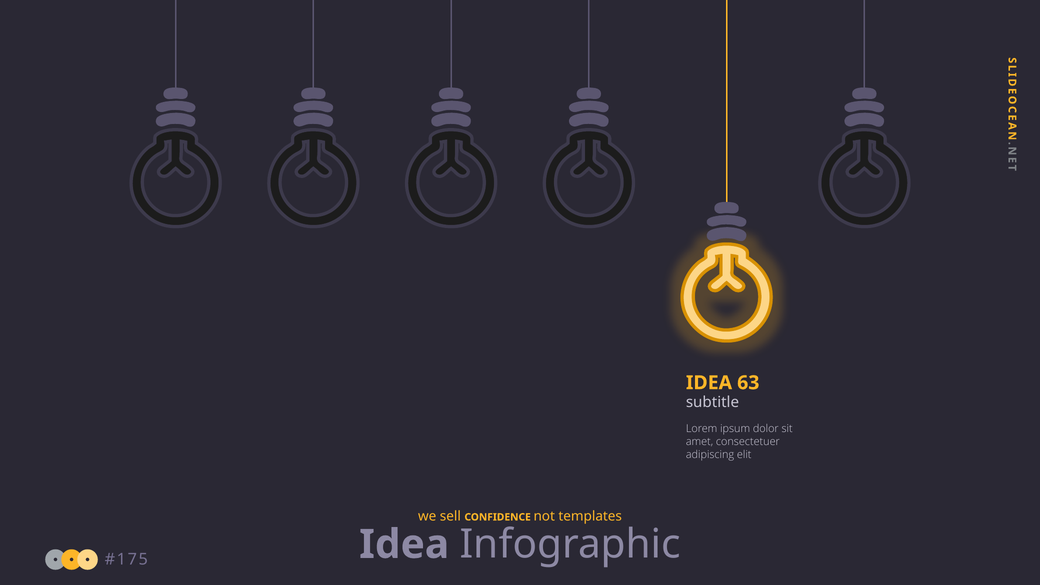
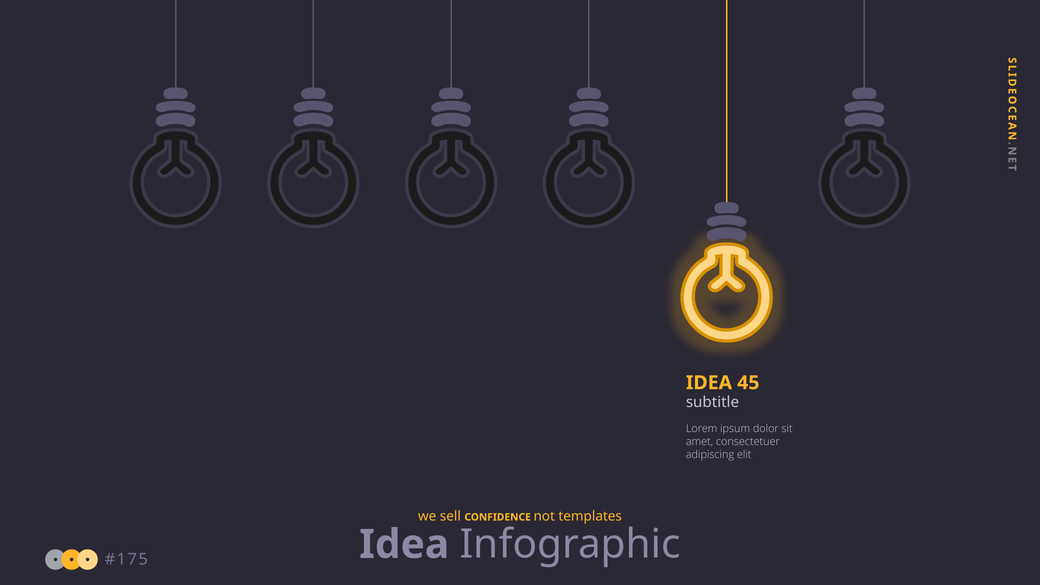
63: 63 -> 45 (748, 383)
